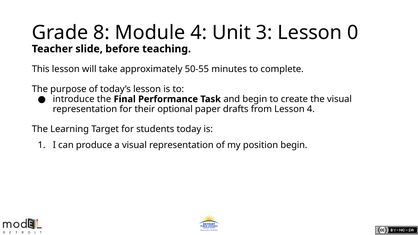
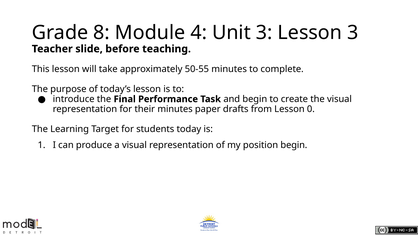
Lesson 0: 0 -> 3 (353, 33)
their optional: optional -> minutes (175, 109)
Lesson 4: 4 -> 0 (311, 109)
